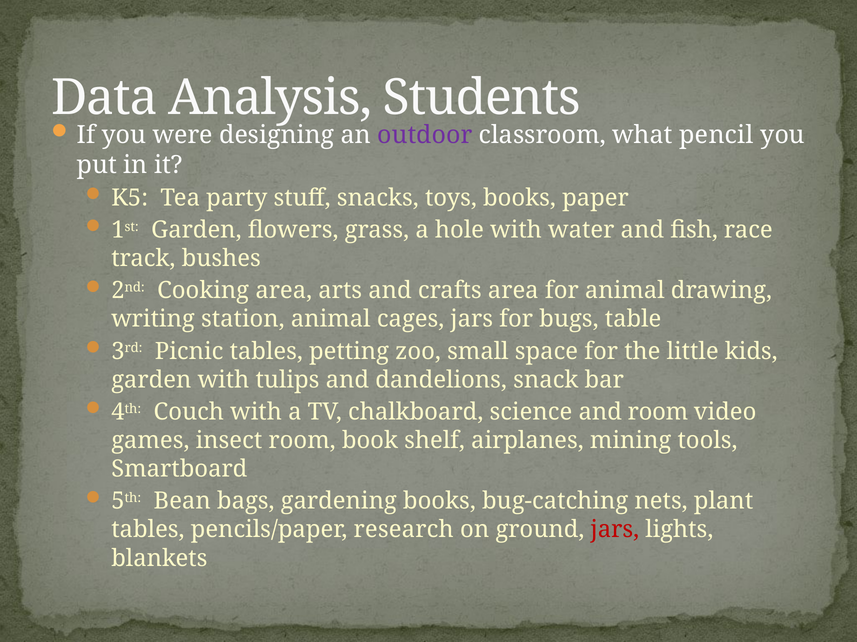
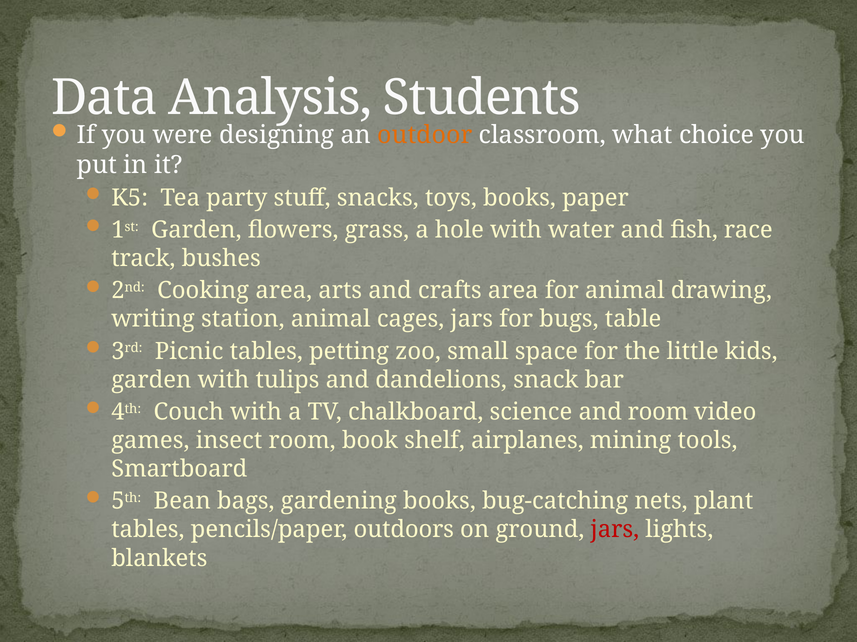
outdoor colour: purple -> orange (425, 135)
pencil: pencil -> choice (717, 135)
research: research -> outdoors (404, 530)
